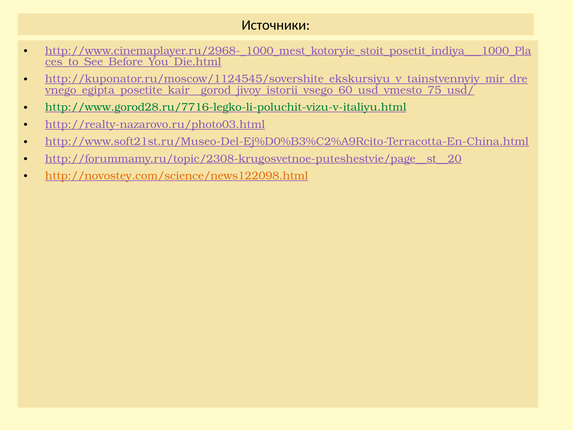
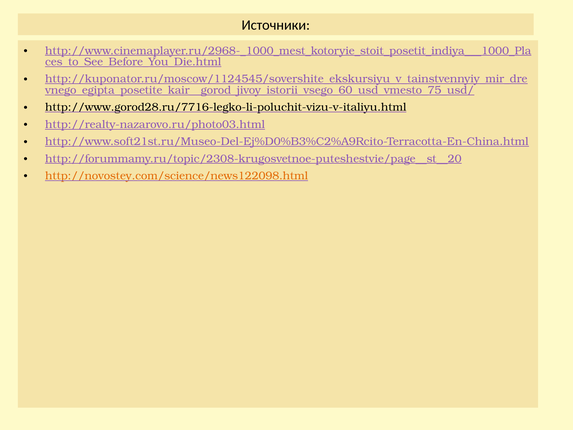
http://www.gorod28.ru/7716-legko-li-poluchit-vizu-v-italiyu.html colour: green -> black (226, 107)
